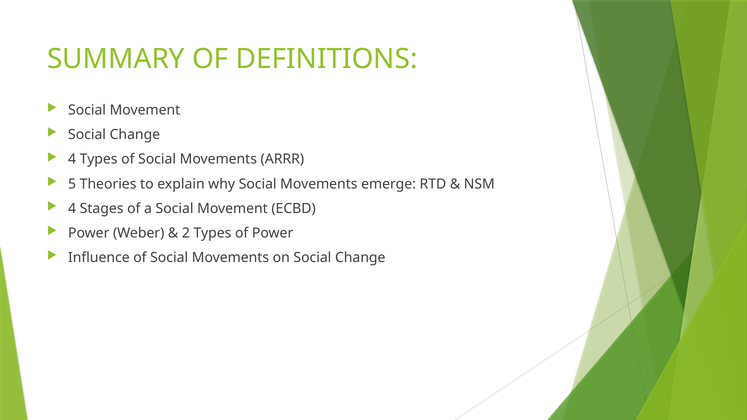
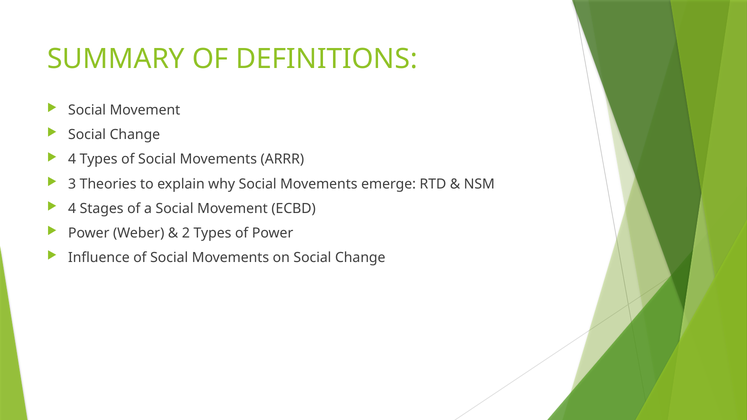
5: 5 -> 3 (72, 184)
